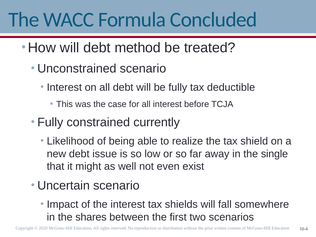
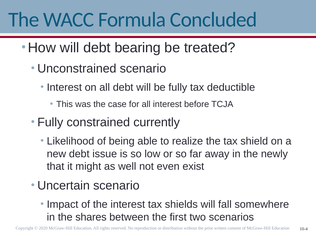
method: method -> bearing (138, 48)
single: single -> newly (274, 154)
